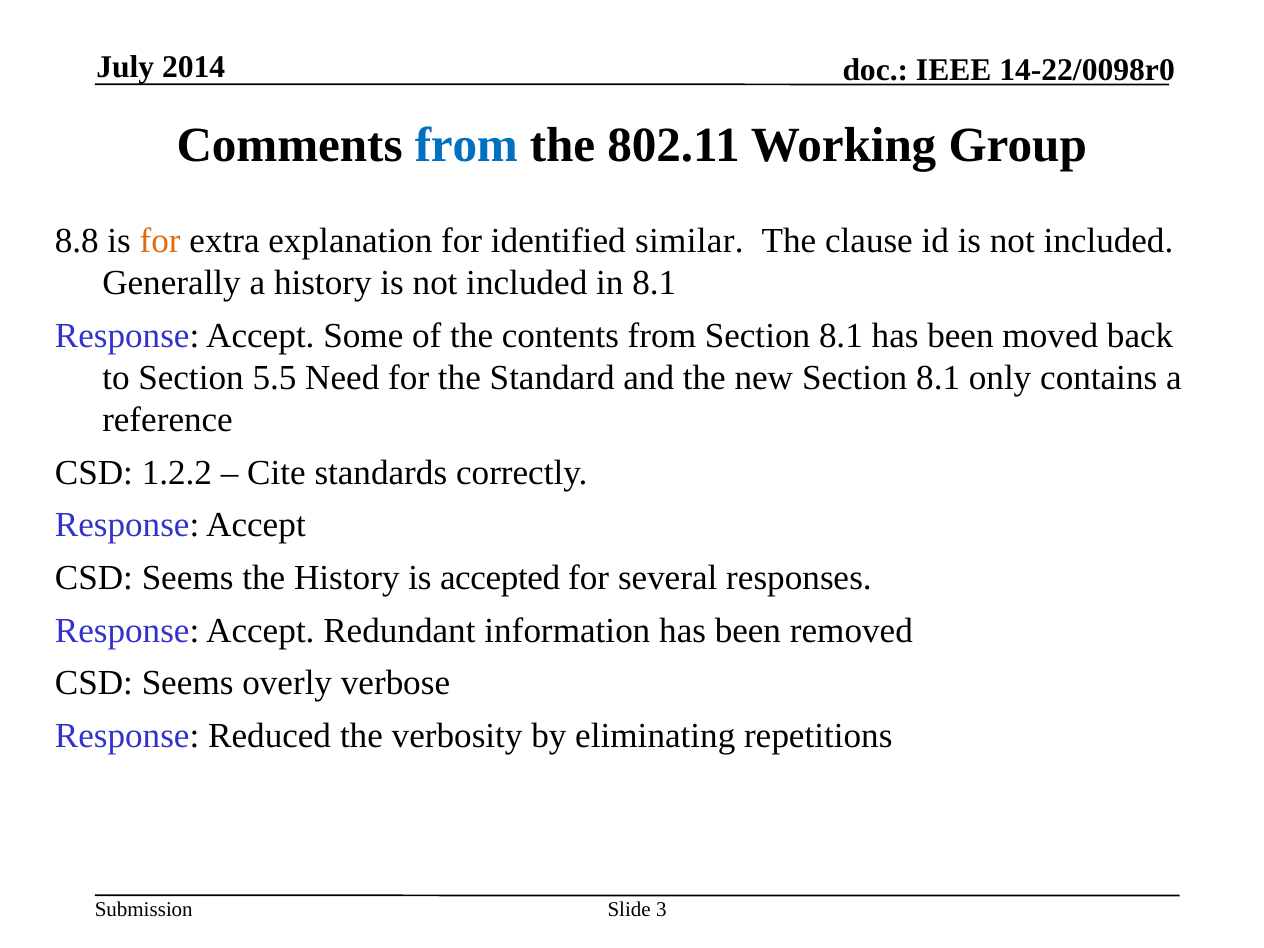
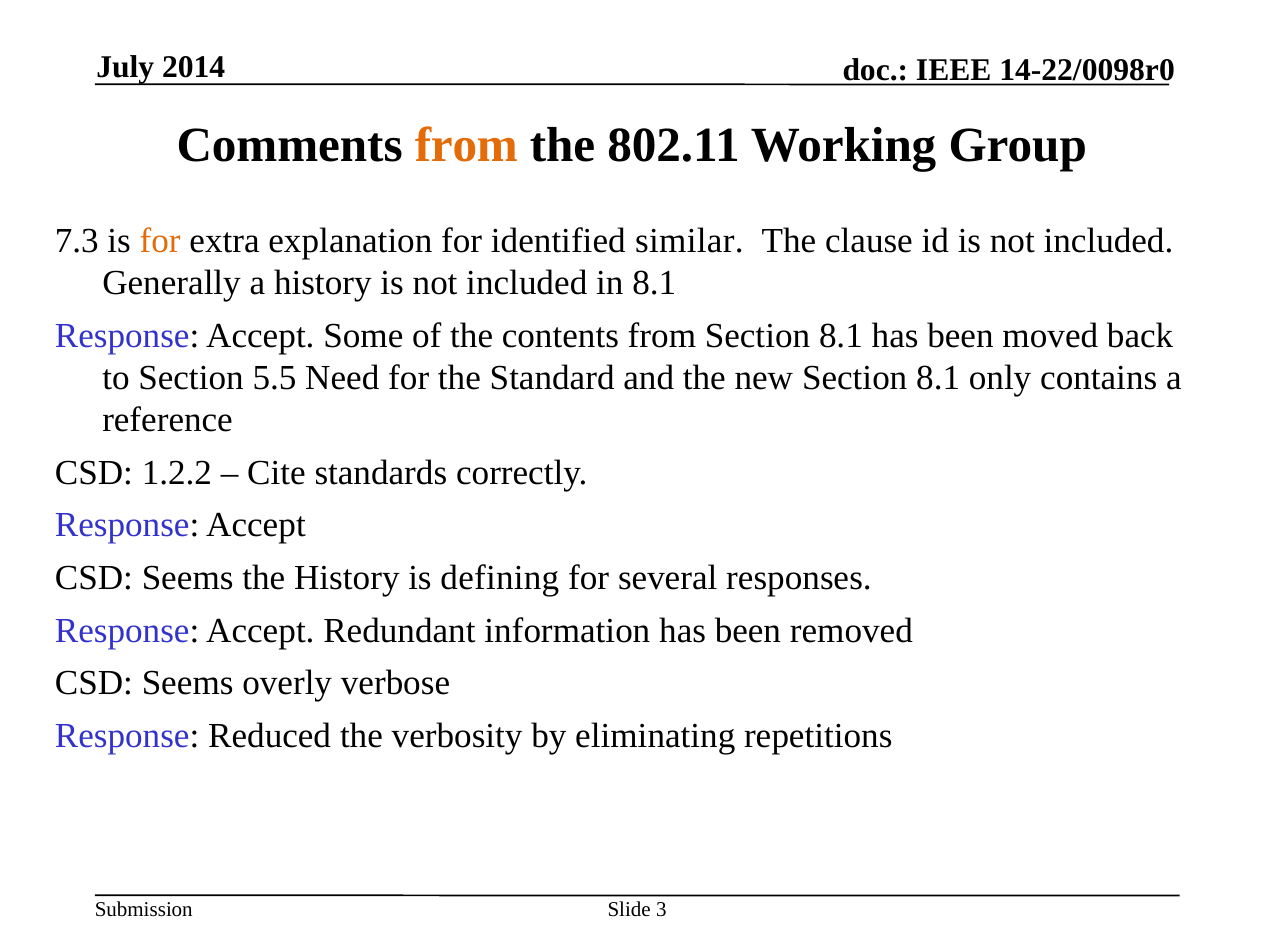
from colour: blue -> orange (466, 146)
8.8: 8.8 -> 7.3 (77, 241)
accepted: accepted -> defining (500, 578)
